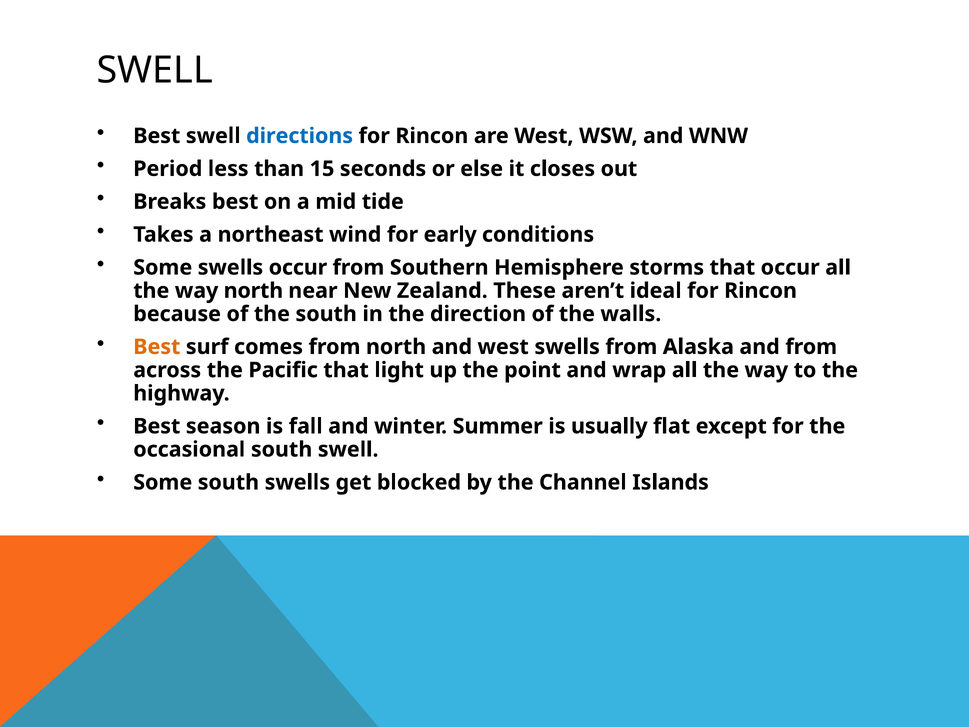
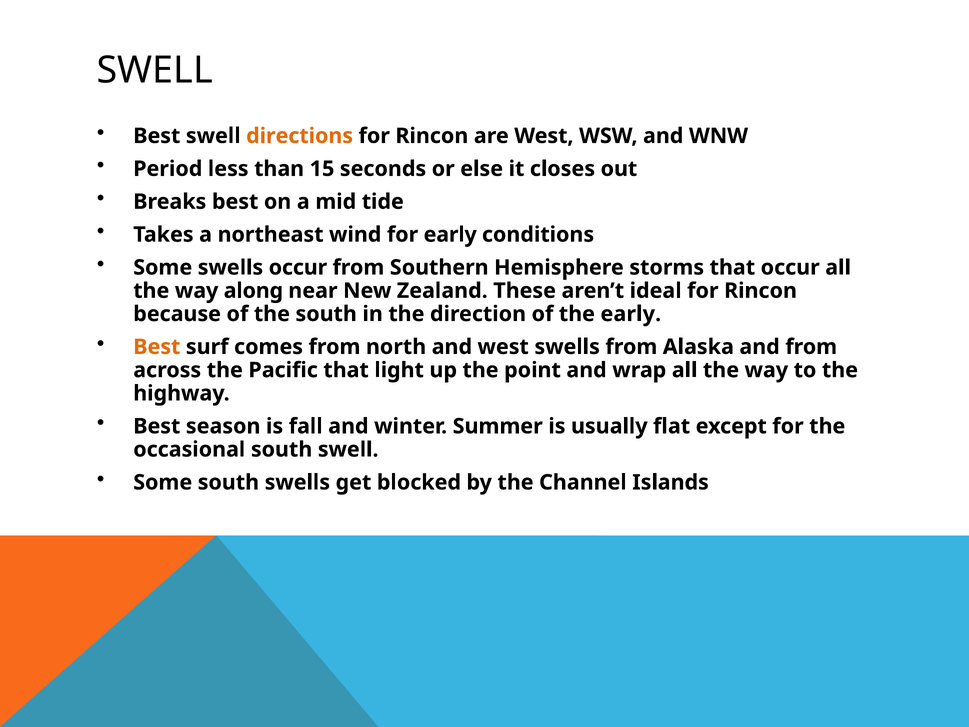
directions colour: blue -> orange (300, 136)
way north: north -> along (253, 291)
the walls: walls -> early (631, 314)
